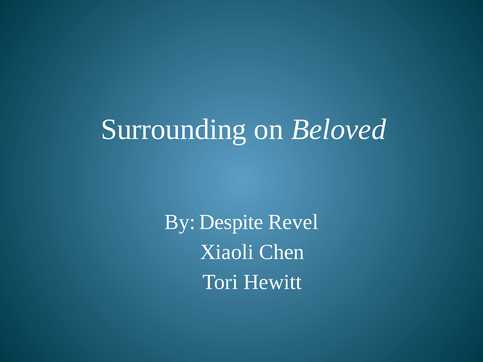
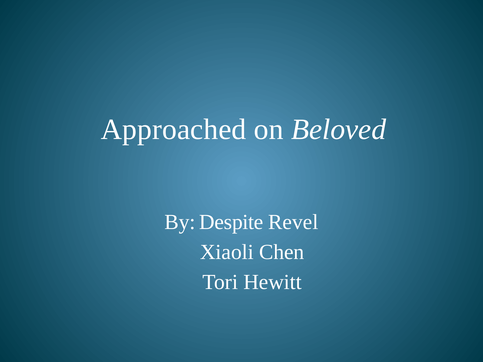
Surrounding: Surrounding -> Approached (174, 129)
